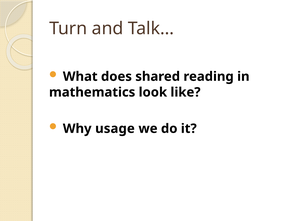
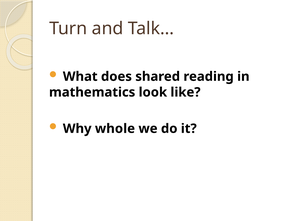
usage: usage -> whole (115, 129)
